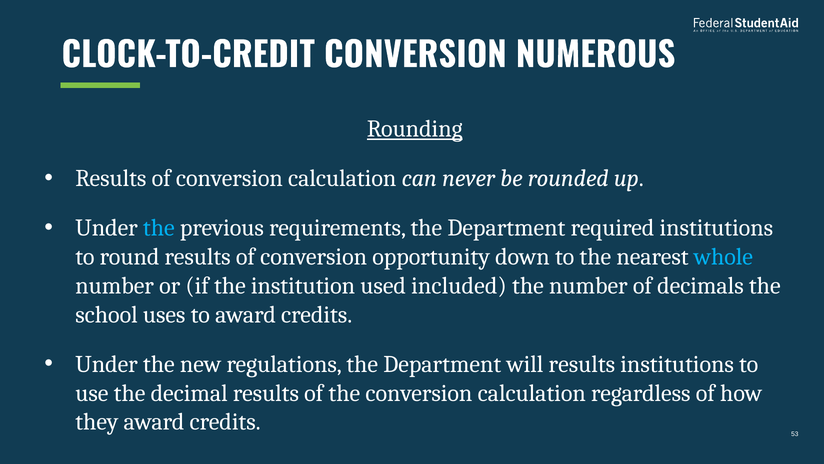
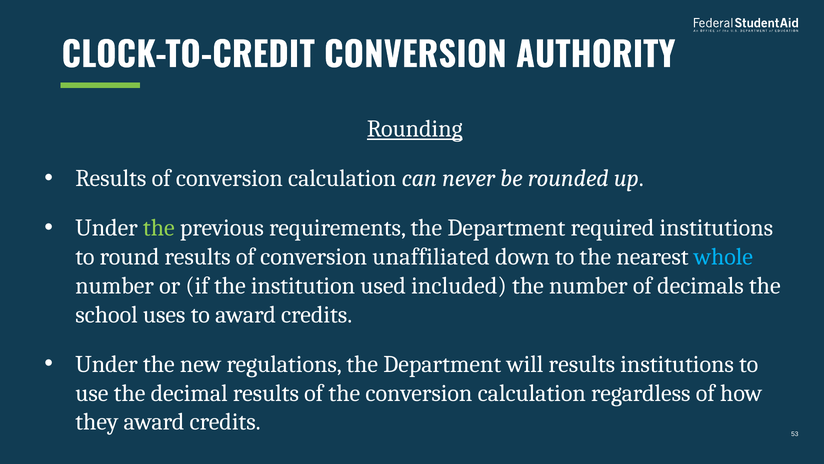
NUMEROUS: NUMEROUS -> AUTHORITY (596, 56)
the colour: light blue -> light green (159, 228)
opportunity: opportunity -> unaffiliated (431, 257)
